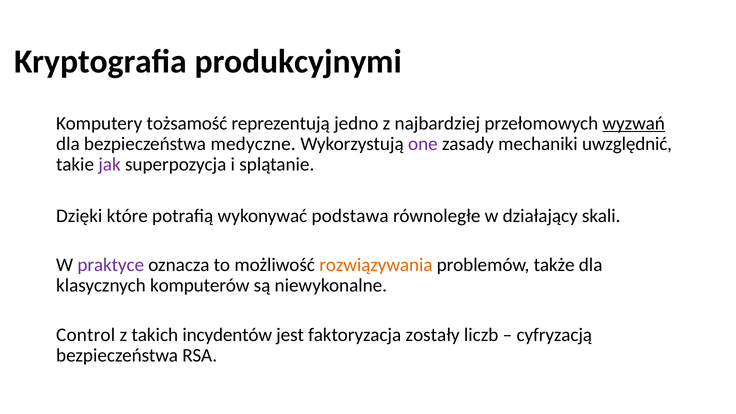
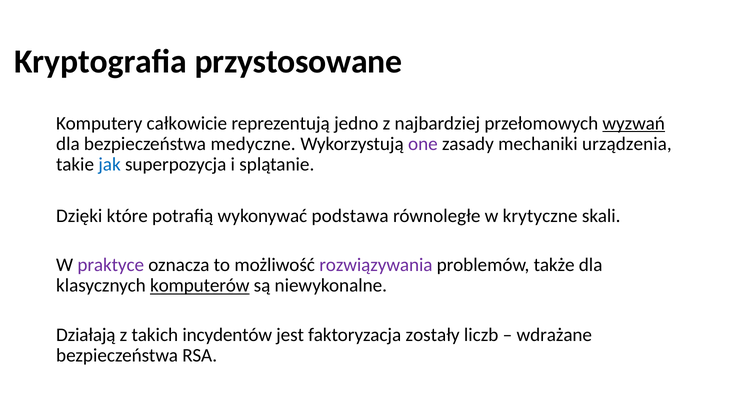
produkcyjnymi: produkcyjnymi -> przystosowane (298, 62)
tożsamość: tożsamość -> całkowicie (187, 123)
uwzględnić: uwzględnić -> urządzenia (627, 144)
jak colour: purple -> blue (110, 165)
działający: działający -> krytyczne (540, 216)
rozwiązywania colour: orange -> purple (376, 265)
komputerów underline: none -> present (200, 286)
Control: Control -> Działają (86, 335)
cyfryzacją: cyfryzacją -> wdrażane (554, 335)
